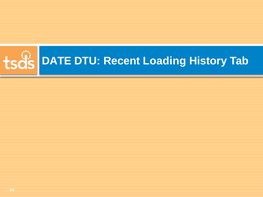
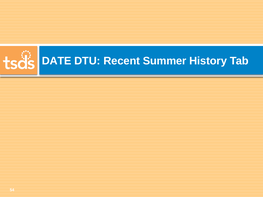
Loading: Loading -> Summer (165, 61)
